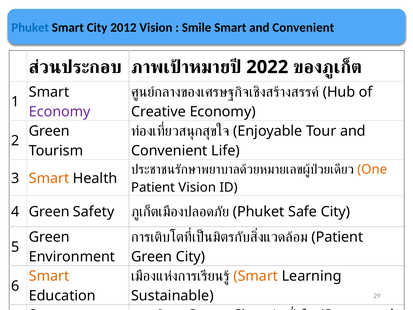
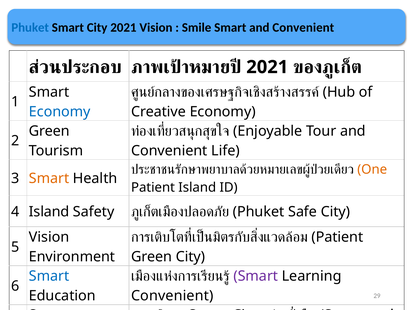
City 2012: 2012 -> 2021 (123, 27)
2022: 2022 -> 2021 (267, 67)
Economy colour: purple -> blue (60, 112)
Patient Vision: Vision -> Island (197, 187)
4 Green: Green -> Island (49, 212)
Green: Green -> Vision (49, 237)
Smart colour: orange -> purple (256, 276)
Smart colour: orange -> blue (49, 276)
Sustainable: Sustainable -> Convenient (172, 295)
